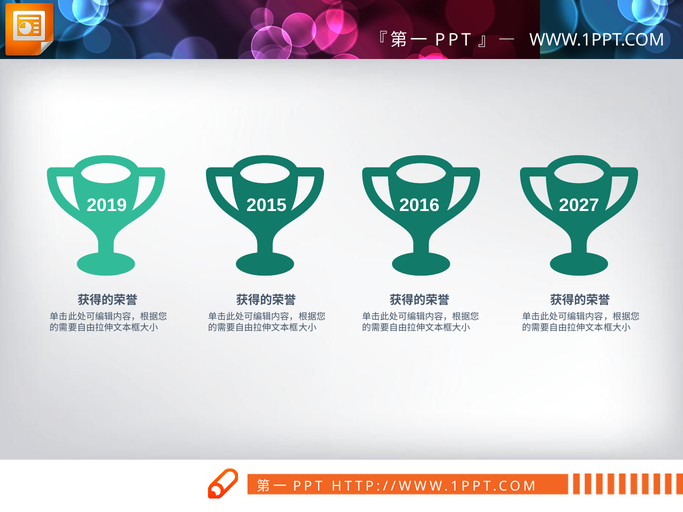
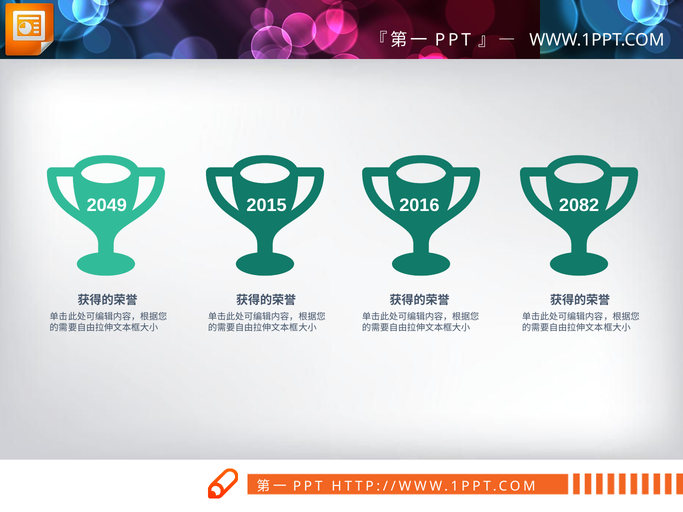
2019: 2019 -> 2049 (107, 206)
2027: 2027 -> 2082 (579, 206)
